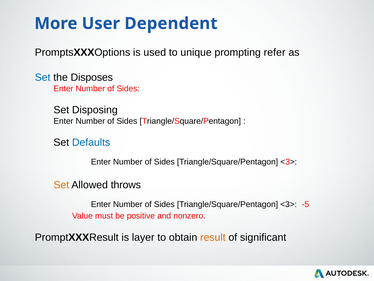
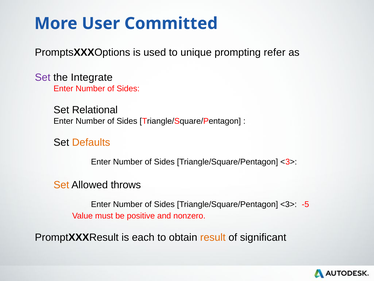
Dependent: Dependent -> Committed (171, 23)
Set colour: blue -> purple (43, 77)
Disposes: Disposes -> Integrate (92, 77)
Disposing: Disposing -> Relational (95, 110)
Defaults colour: blue -> orange (91, 142)
layer: layer -> each (143, 237)
